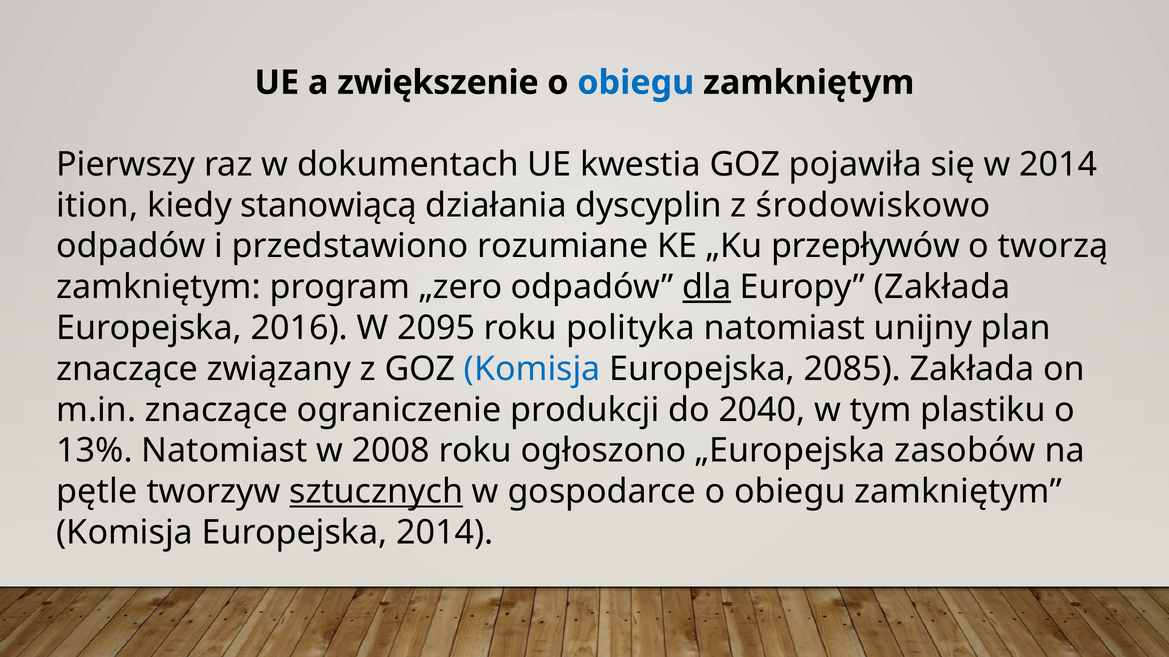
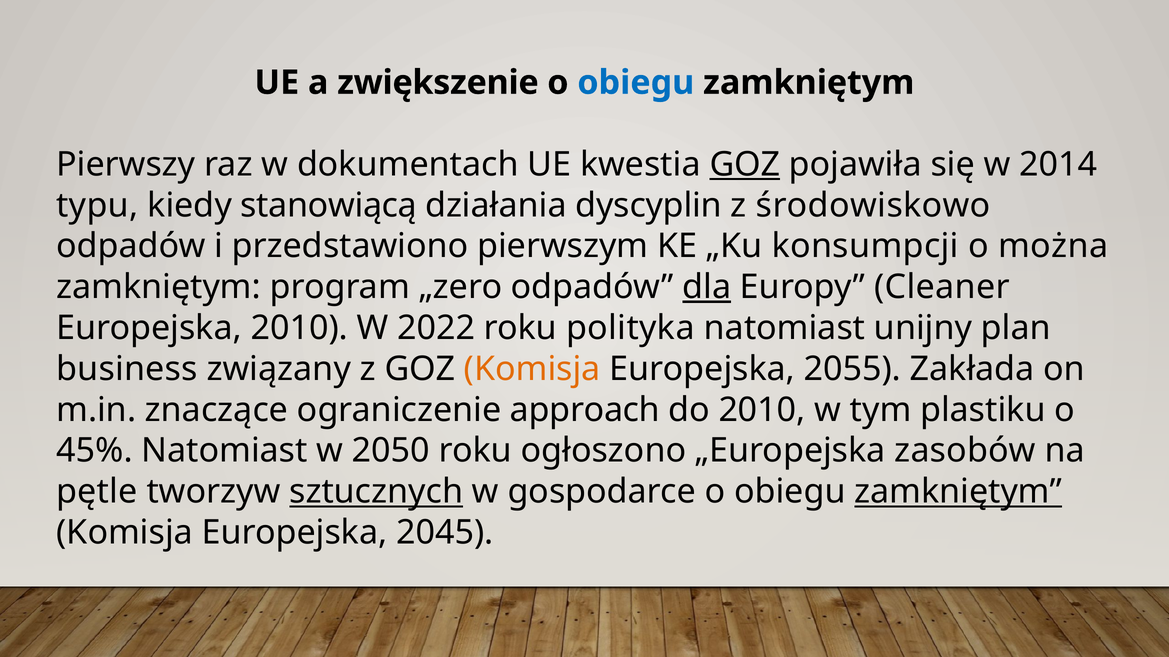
GOZ underline: none -> present (745, 165)
ition: ition -> typu (97, 205)
rozumiane: rozumiane -> pierwszym (563, 246)
przepływów: przepływów -> konsumpcji (865, 246)
tworzą: tworzą -> można (1053, 246)
Europy Zakłada: Zakłada -> Cleaner (942, 287)
Europejska 2016: 2016 -> 2010 (299, 328)
2095: 2095 -> 2022 (436, 328)
znaczące: znaczące -> business (127, 369)
Komisja colour: blue -> orange (532, 369)
2085: 2085 -> 2055 (852, 369)
produkcji: produkcji -> approach (585, 410)
do 2040: 2040 -> 2010 (762, 410)
13%: 13% -> 45% (95, 451)
2008: 2008 -> 2050 (391, 451)
zamkniętym underline: none -> present (958, 492)
Europejska 2014: 2014 -> 2045 (445, 533)
